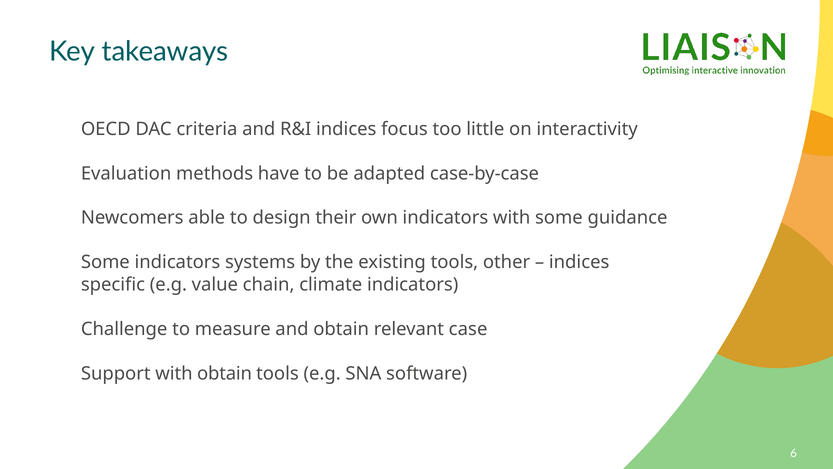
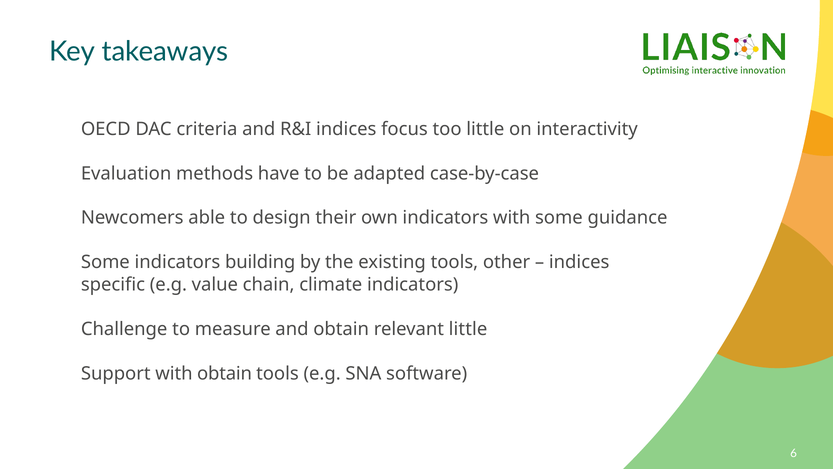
systems: systems -> building (260, 262)
relevant case: case -> little (468, 329)
